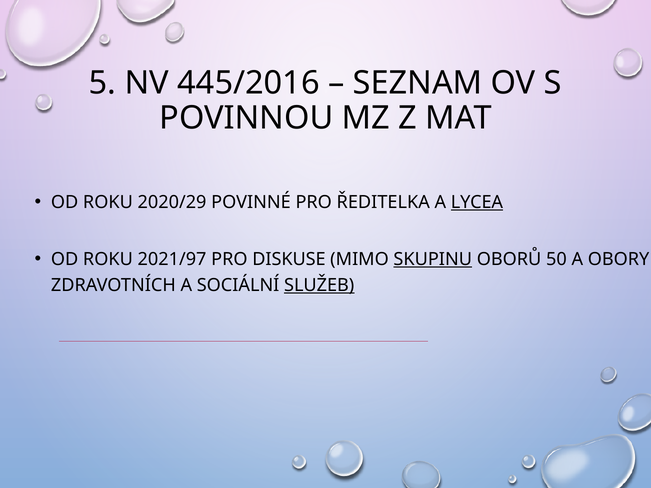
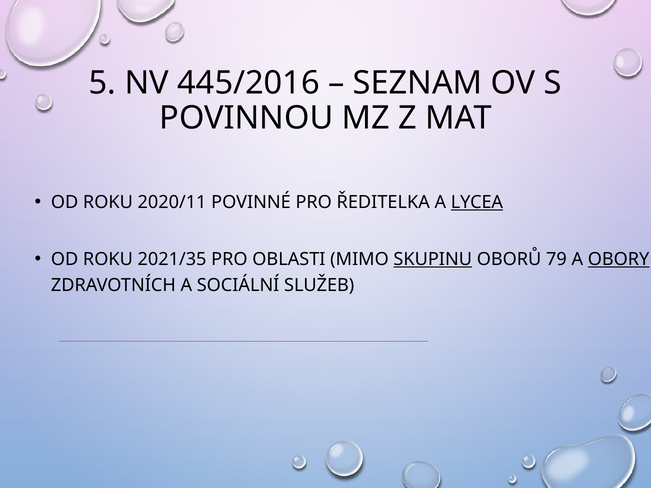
2020/29: 2020/29 -> 2020/11 (172, 202)
2021/97: 2021/97 -> 2021/35 (172, 259)
DISKUSE: DISKUSE -> OBLASTI (289, 259)
50: 50 -> 79 (556, 259)
OBORY underline: none -> present (619, 259)
SLUŽEB underline: present -> none (319, 285)
